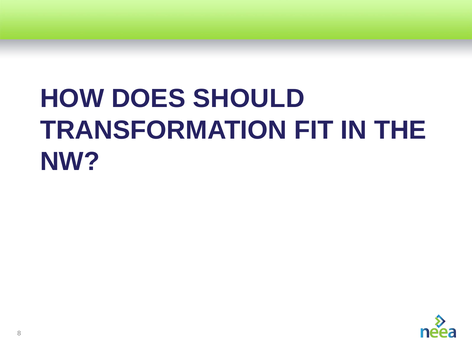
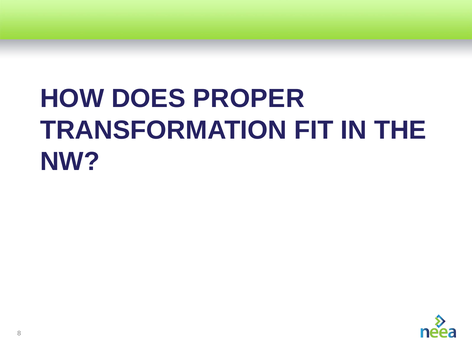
SHOULD: SHOULD -> PROPER (249, 99)
